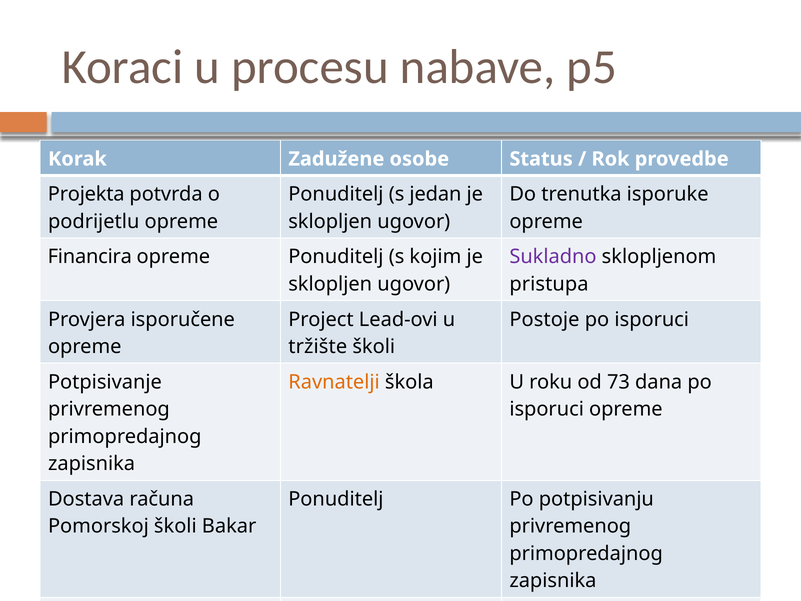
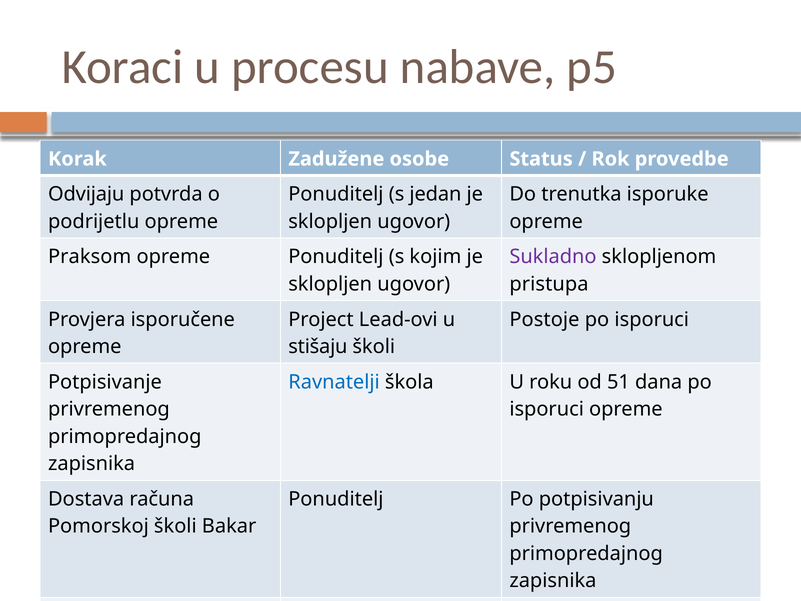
Projekta: Projekta -> Odvijaju (86, 194)
Financira: Financira -> Praksom (90, 257)
tržište: tržište -> stišaju (318, 347)
Ravnatelji colour: orange -> blue (334, 382)
73: 73 -> 51 (618, 382)
